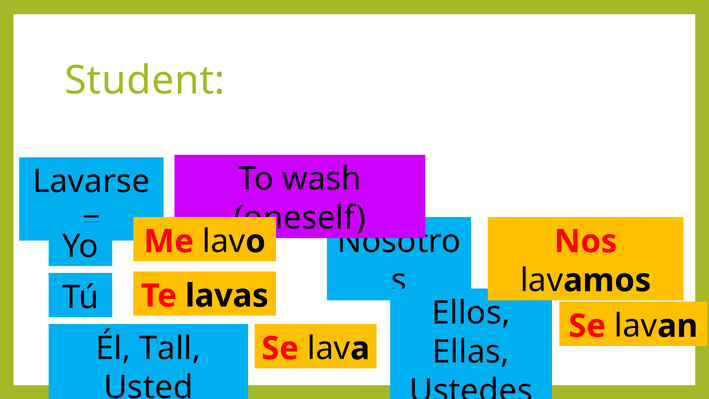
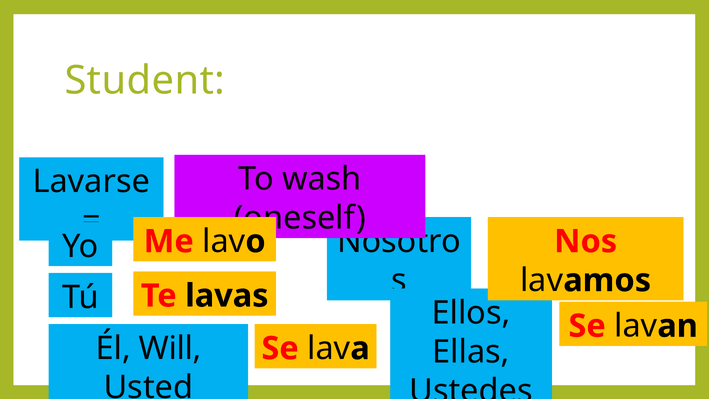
Tall: Tall -> Will (170, 348)
